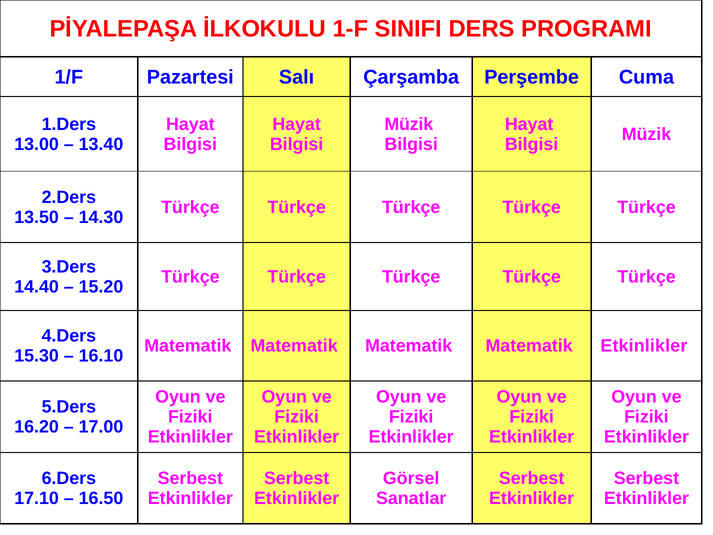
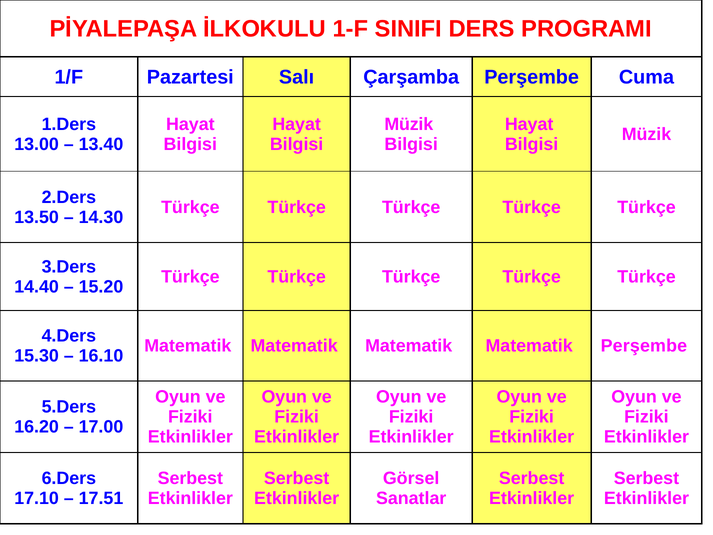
Matematik Etkinlikler: Etkinlikler -> Perşembe (644, 346)
16.50: 16.50 -> 17.51 (101, 498)
